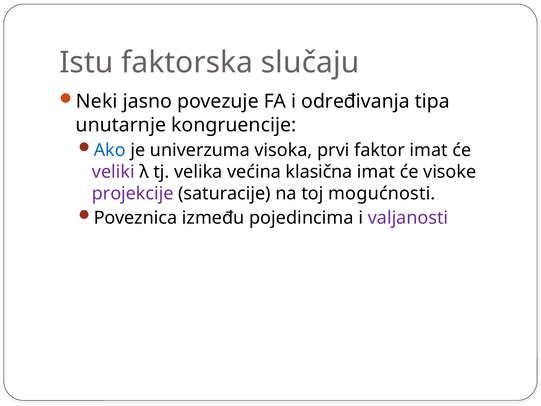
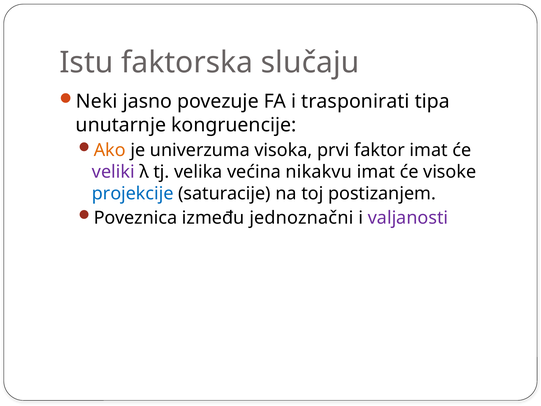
određivanja: određivanja -> trasponirati (355, 101)
Ako colour: blue -> orange (110, 150)
klasična: klasična -> nikakvu (319, 172)
projekcije colour: purple -> blue (133, 193)
mogućnosti: mogućnosti -> postizanjem (382, 193)
pojedincima: pojedincima -> jednoznačni (301, 218)
